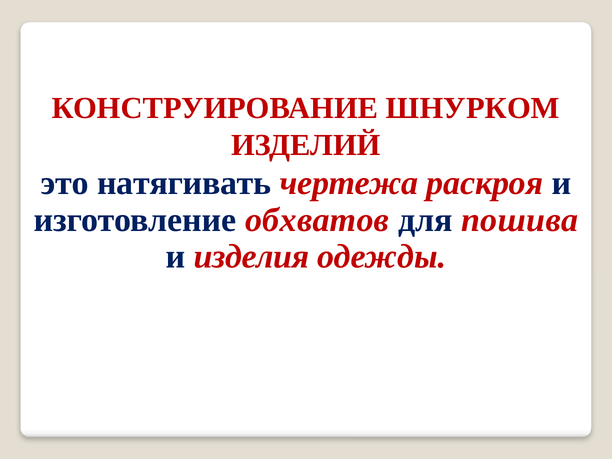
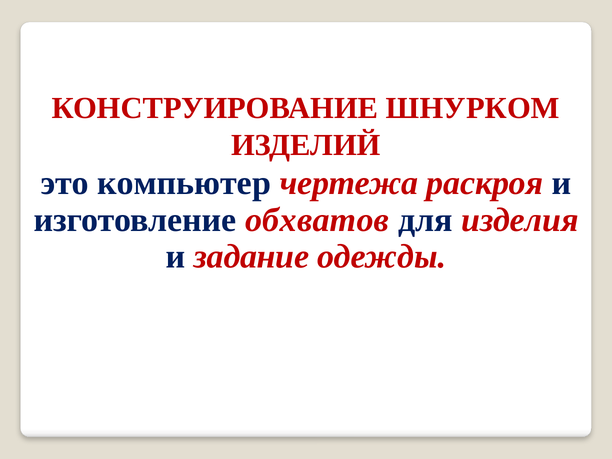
натягивать: натягивать -> компьютер (184, 183)
пошива: пошива -> изделия (520, 220)
изделия: изделия -> задание (251, 257)
